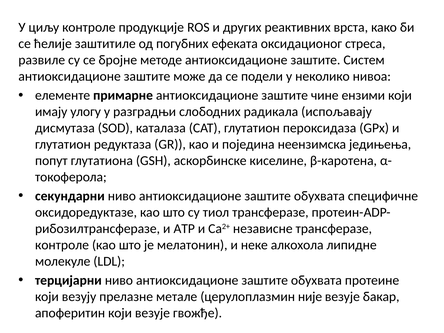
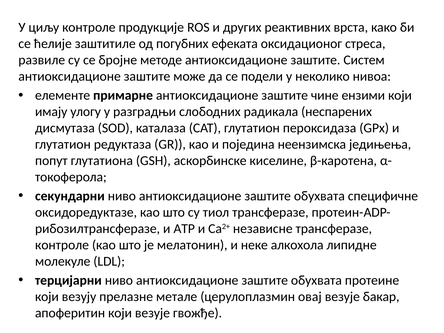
испољавају: испољавају -> неспарених (337, 112)
није: није -> овај (310, 297)
